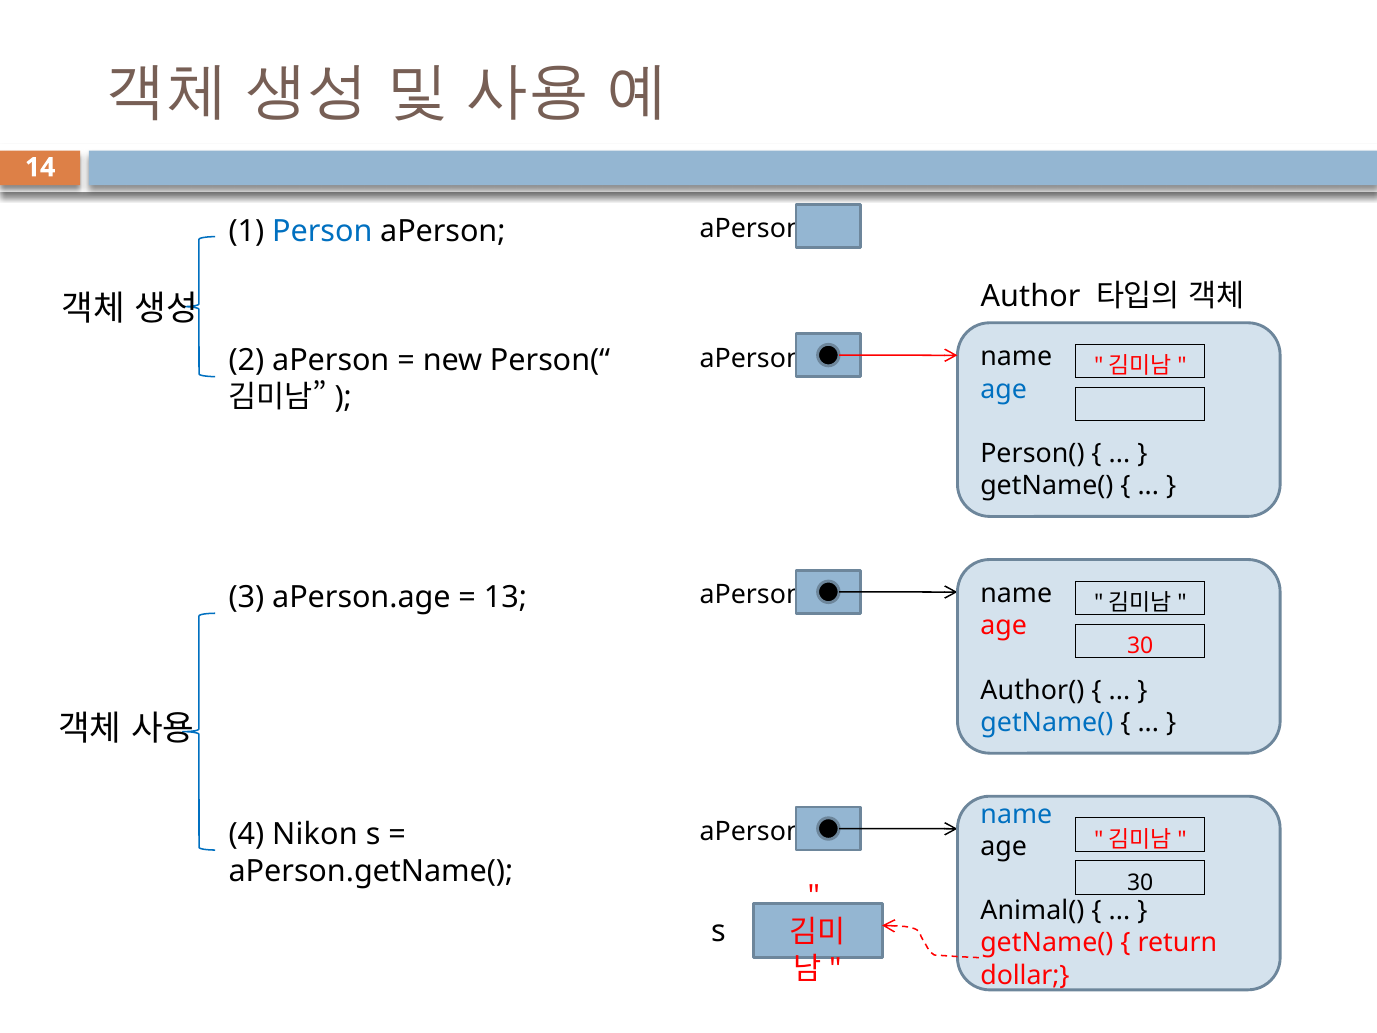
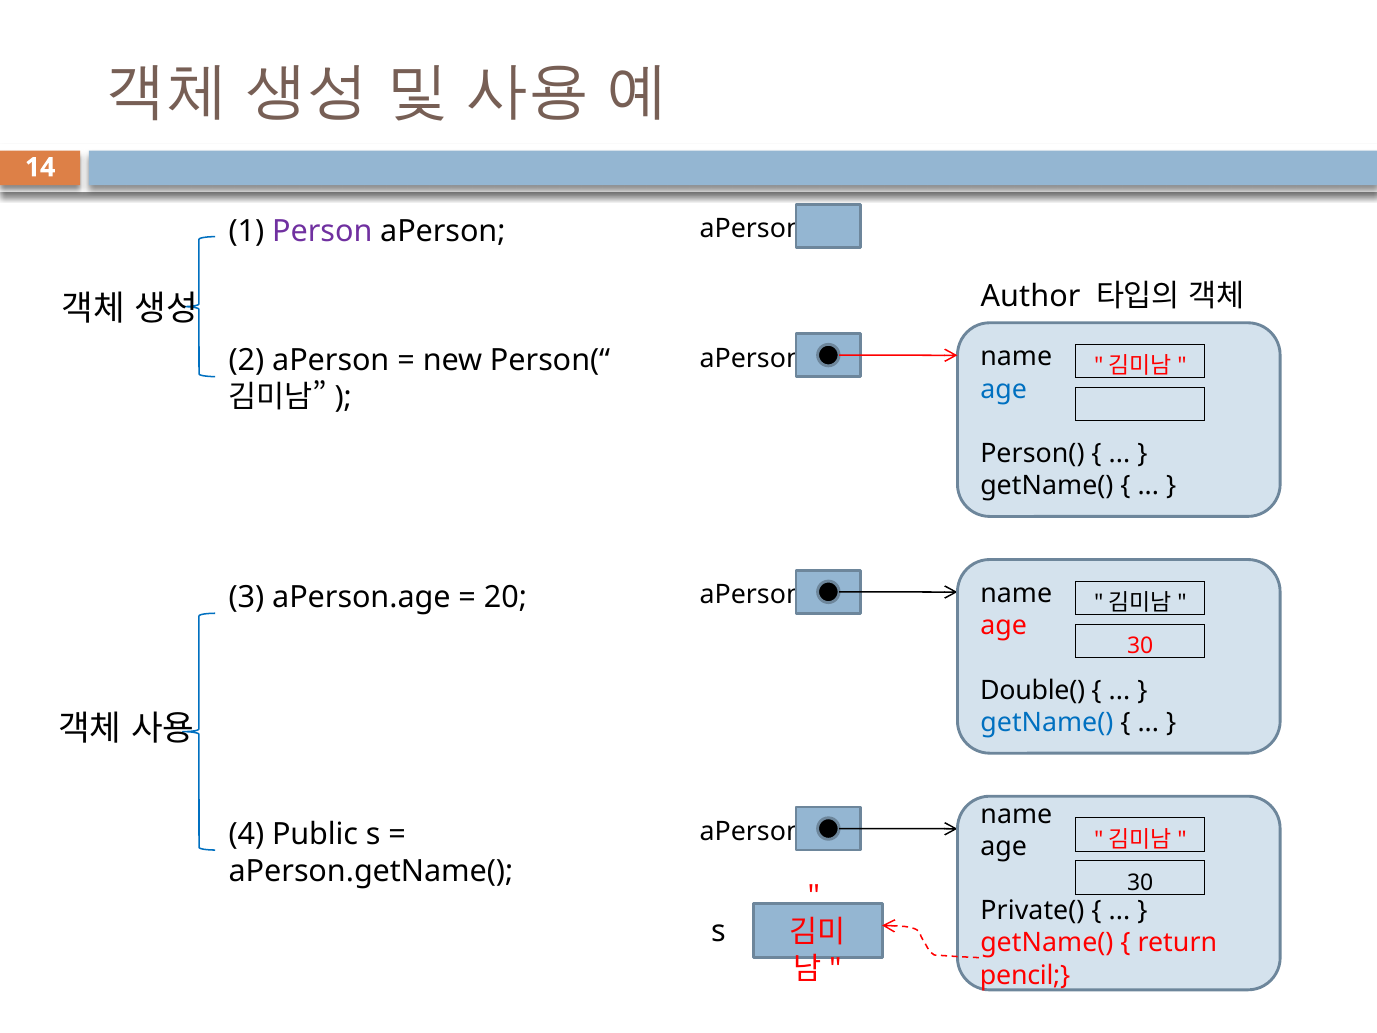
Person colour: blue -> purple (322, 232)
13: 13 -> 20 (505, 597)
Author(: Author( -> Double( (1033, 690)
name colour: blue -> black (1016, 814)
Nikon: Nikon -> Public (315, 834)
Animal(: Animal( -> Private( (1032, 911)
dollar: dollar -> pencil (1025, 975)
